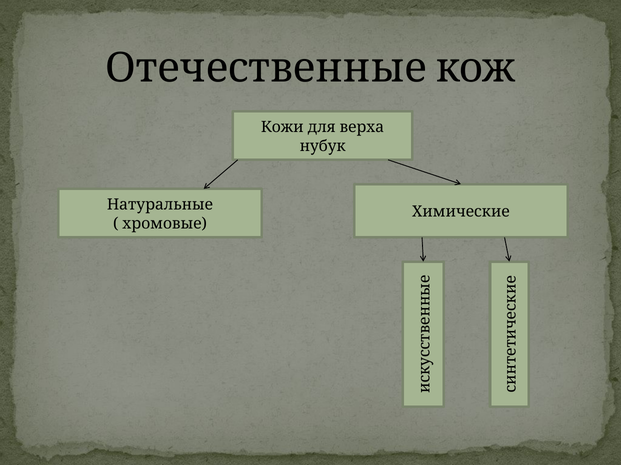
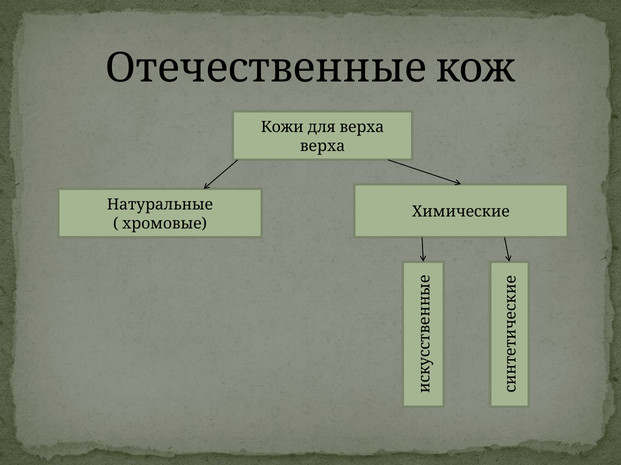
нубук: нубук -> верха (323, 146)
